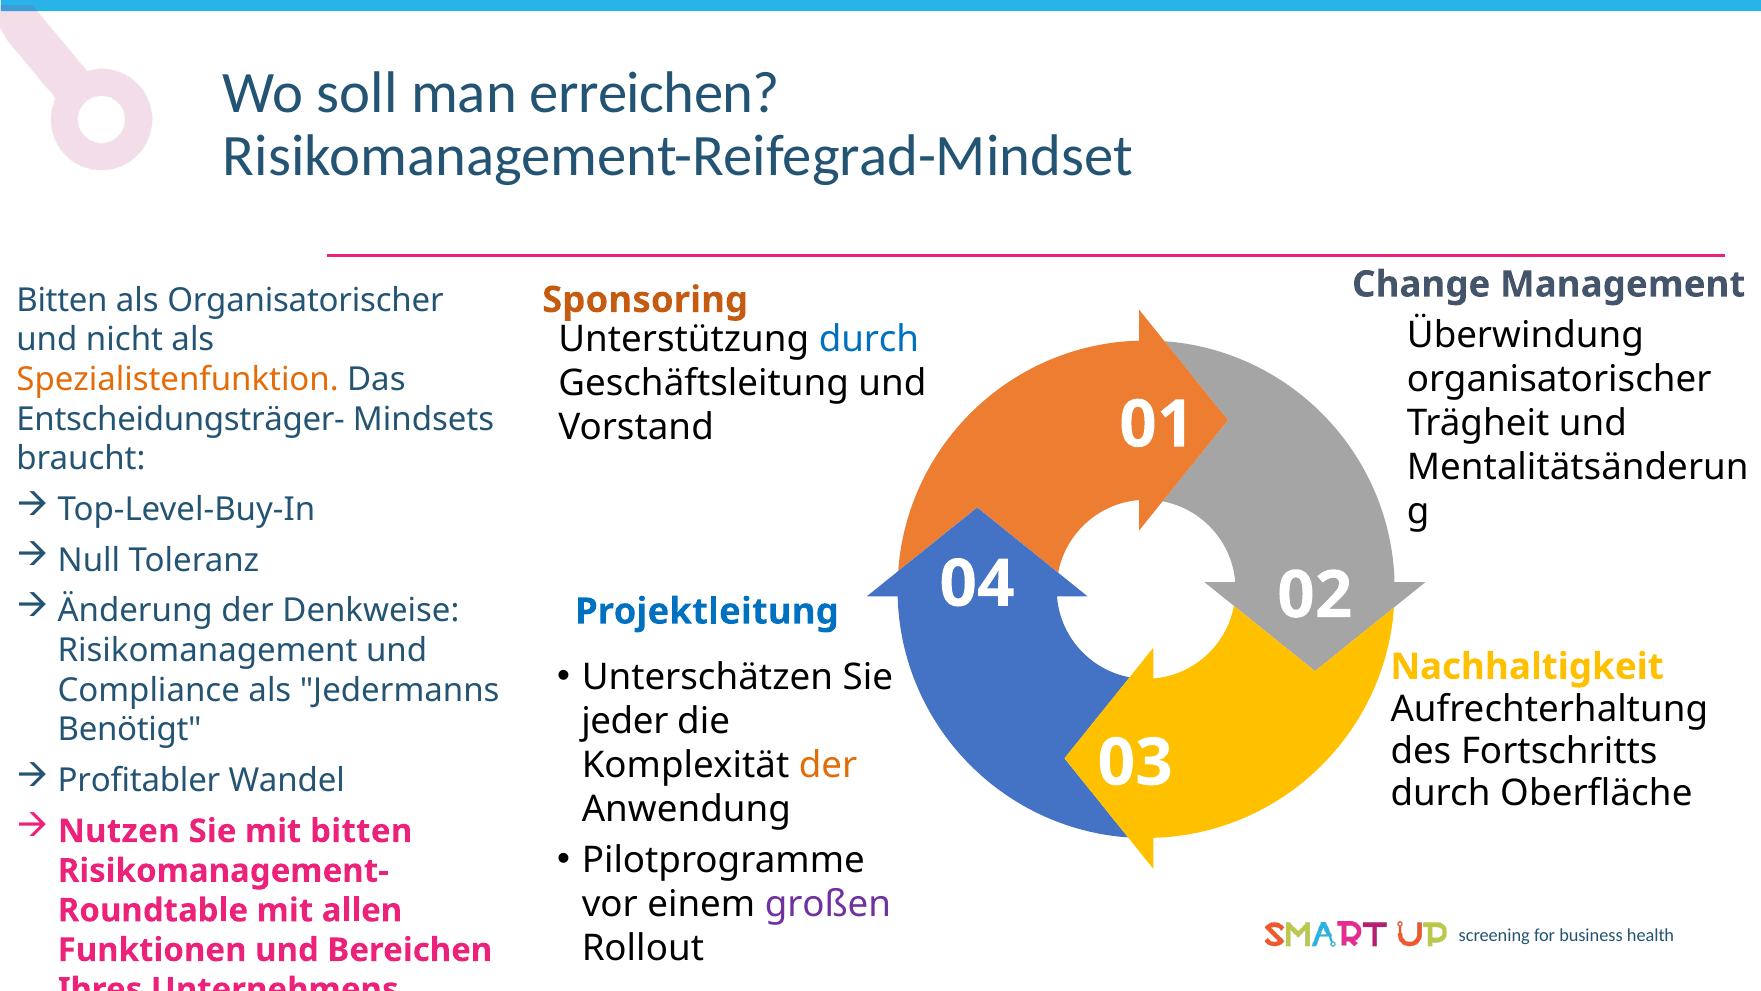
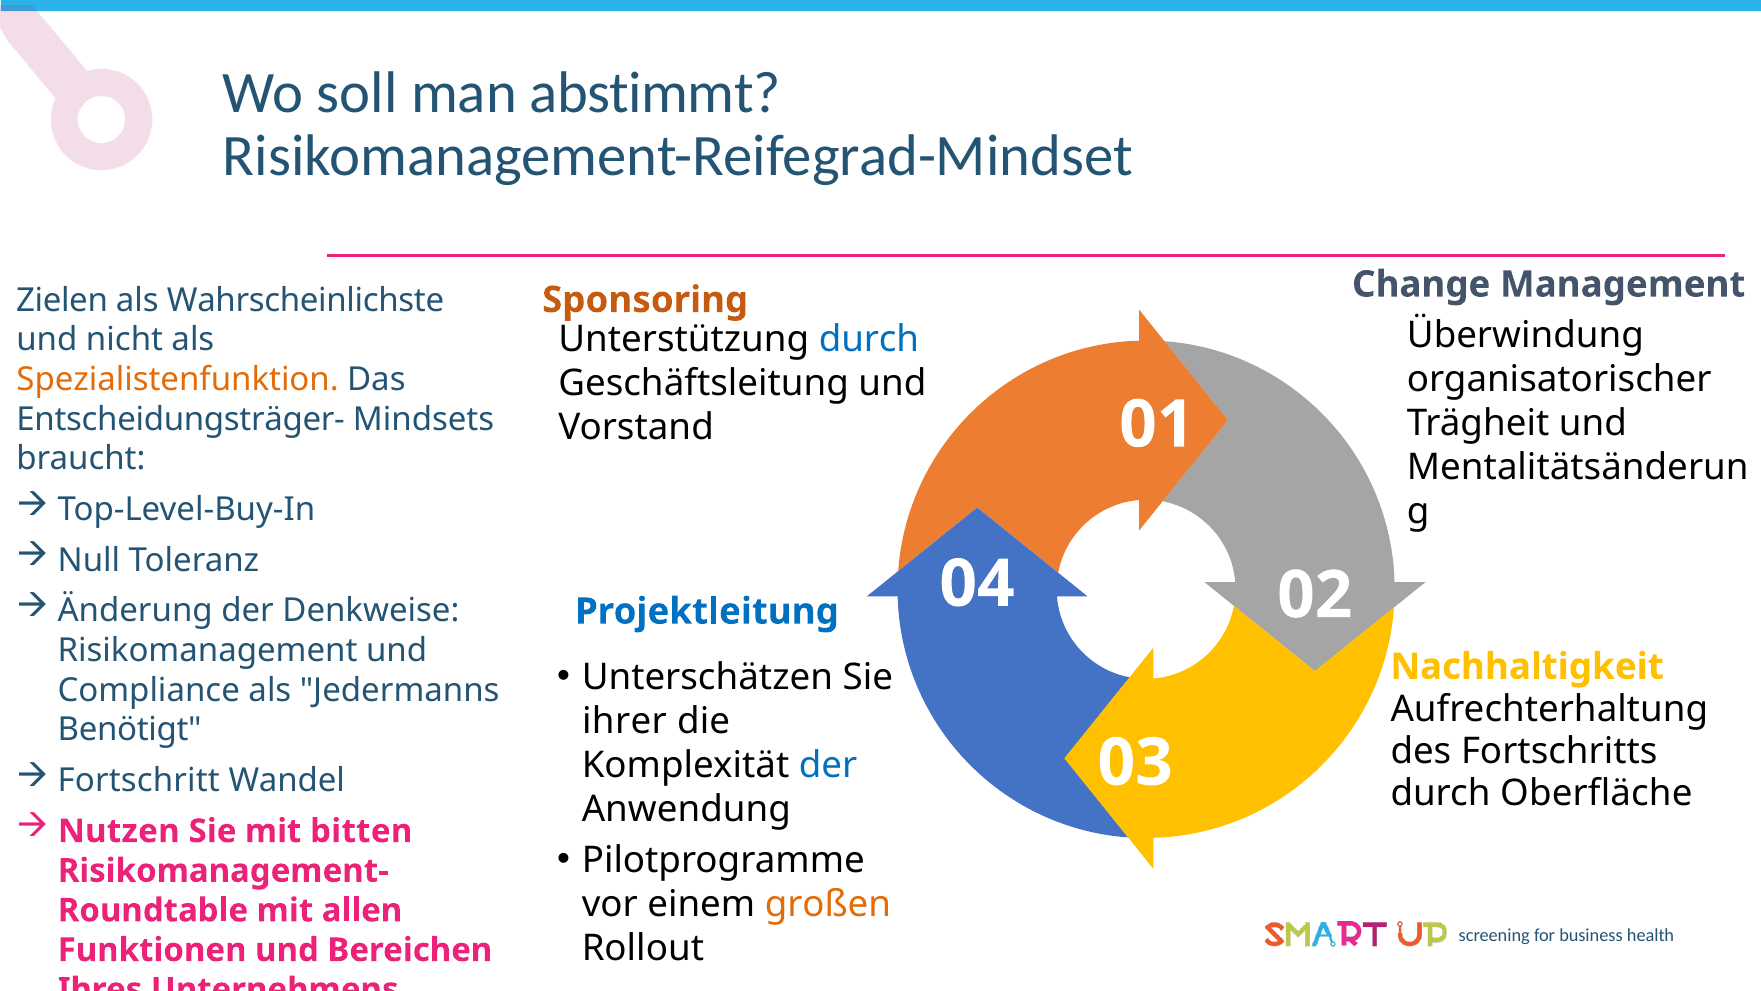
erreichen: erreichen -> abstimmt (655, 93)
Bitten: Bitten -> Zielen (62, 300)
als Organisatorischer: Organisatorischer -> Wahrscheinlichste (306, 300)
jeder: jeder -> ihrer (624, 721)
der colour: orange -> blue (828, 765)
Profitabler: Profitabler -> Fortschritt (139, 780)
großen colour: purple -> orange (828, 904)
